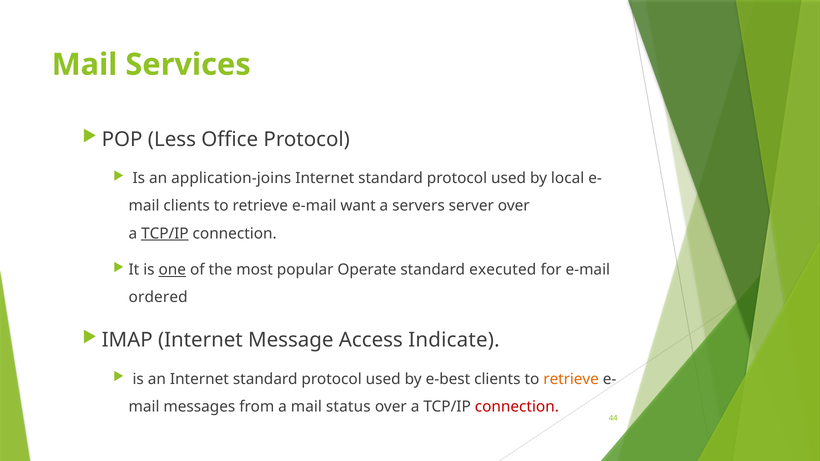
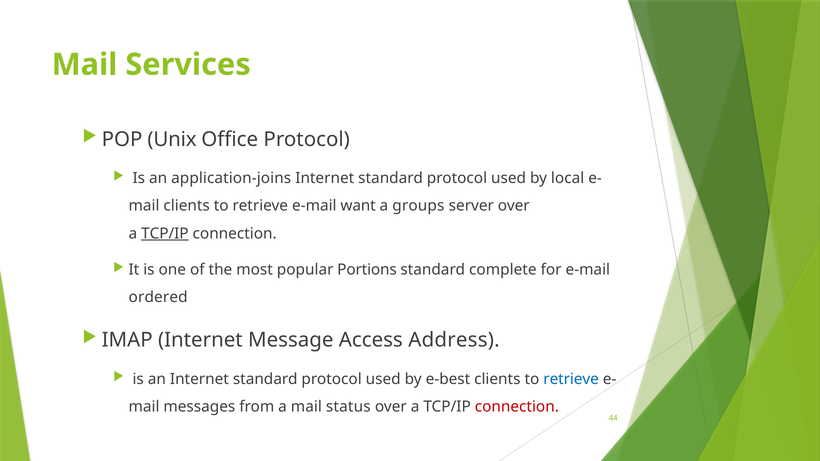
Less: Less -> Unix (172, 139)
servers: servers -> groups (418, 206)
one underline: present -> none (172, 270)
Operate: Operate -> Portions (367, 270)
executed: executed -> complete (503, 270)
Indicate: Indicate -> Address (454, 340)
retrieve colour: orange -> blue (571, 379)
